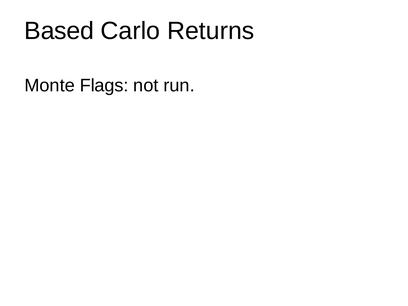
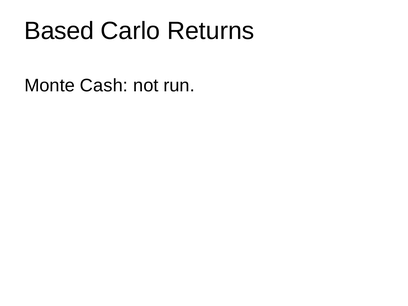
Flags: Flags -> Cash (104, 86)
